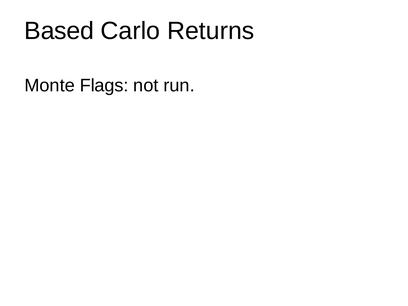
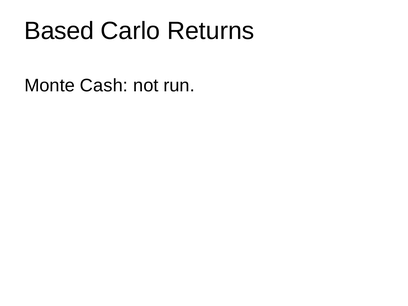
Flags: Flags -> Cash (104, 86)
